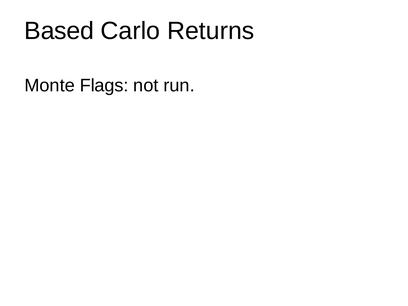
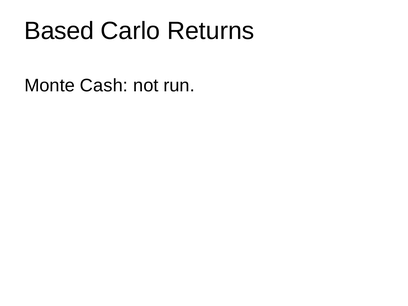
Flags: Flags -> Cash (104, 86)
